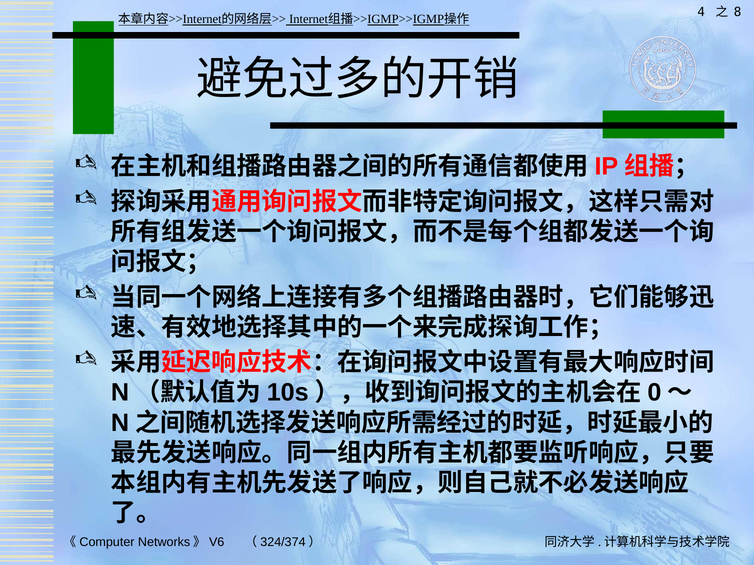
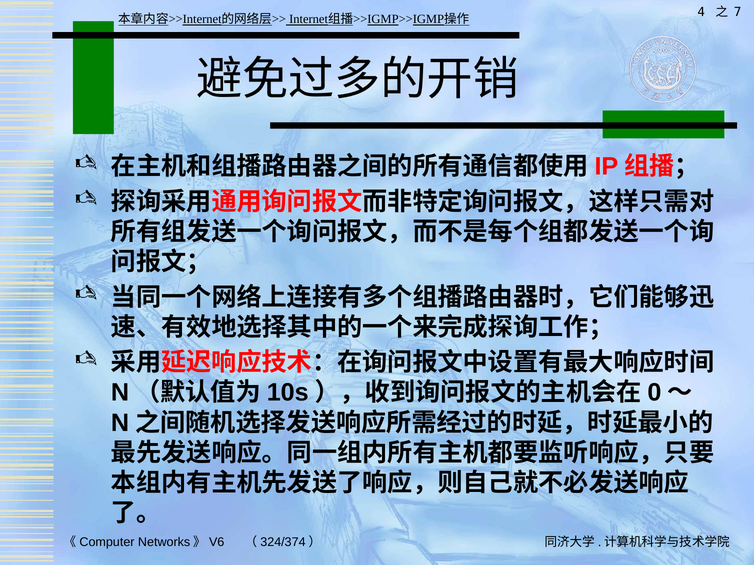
8: 8 -> 7 (738, 12)
